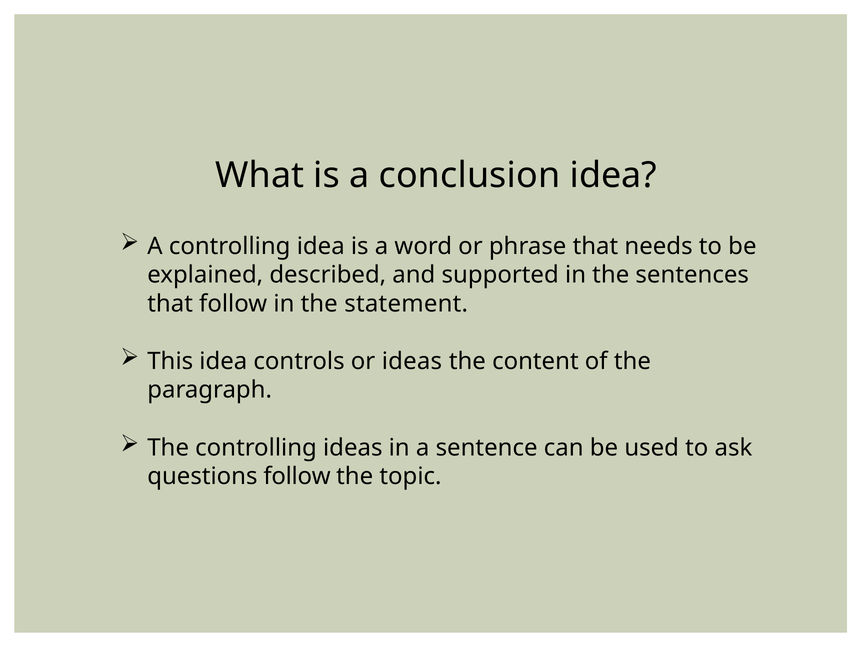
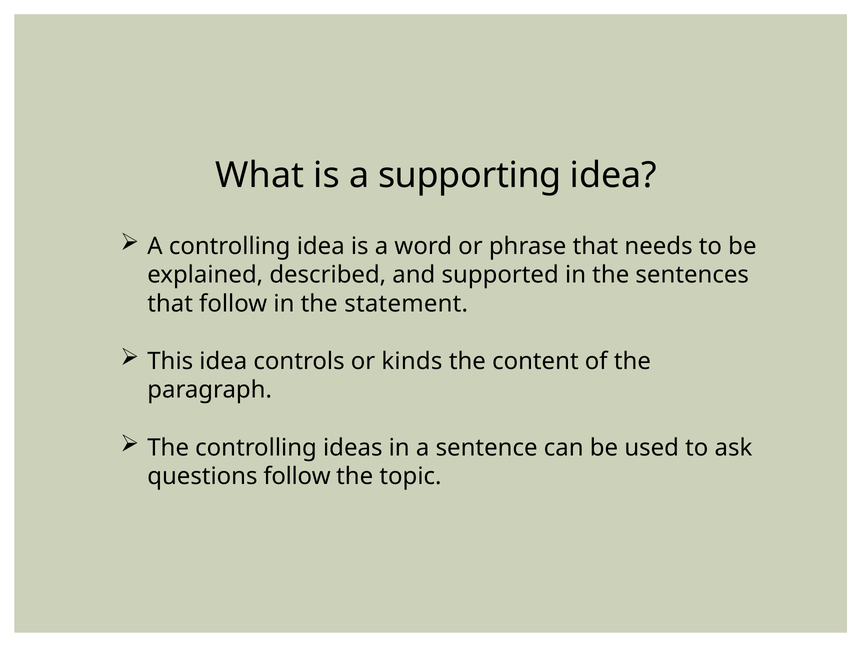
conclusion: conclusion -> supporting (470, 175)
or ideas: ideas -> kinds (412, 361)
